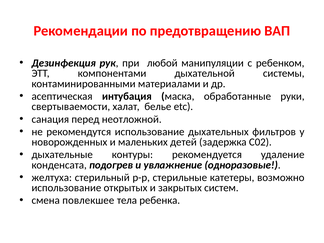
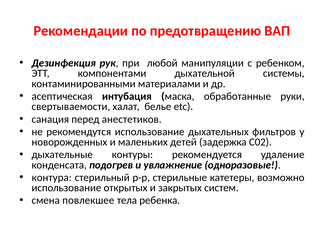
неотложной: неотложной -> анестетиков (132, 119)
желтуха: желтуха -> контура (52, 178)
